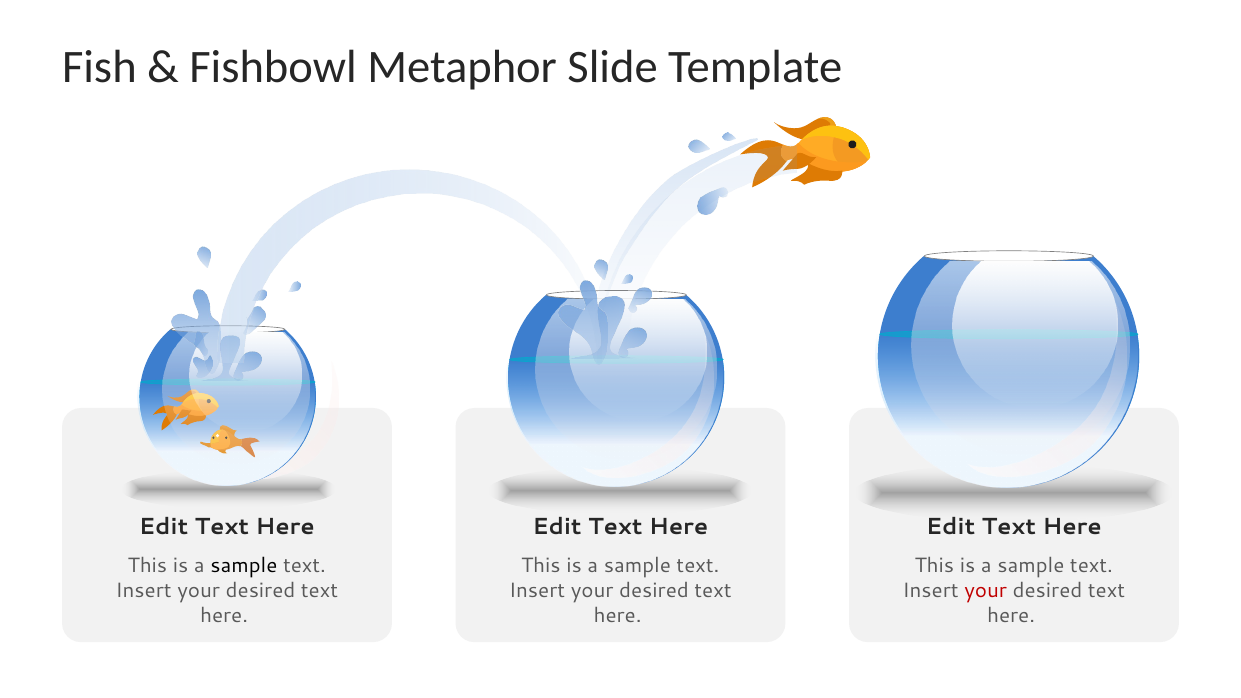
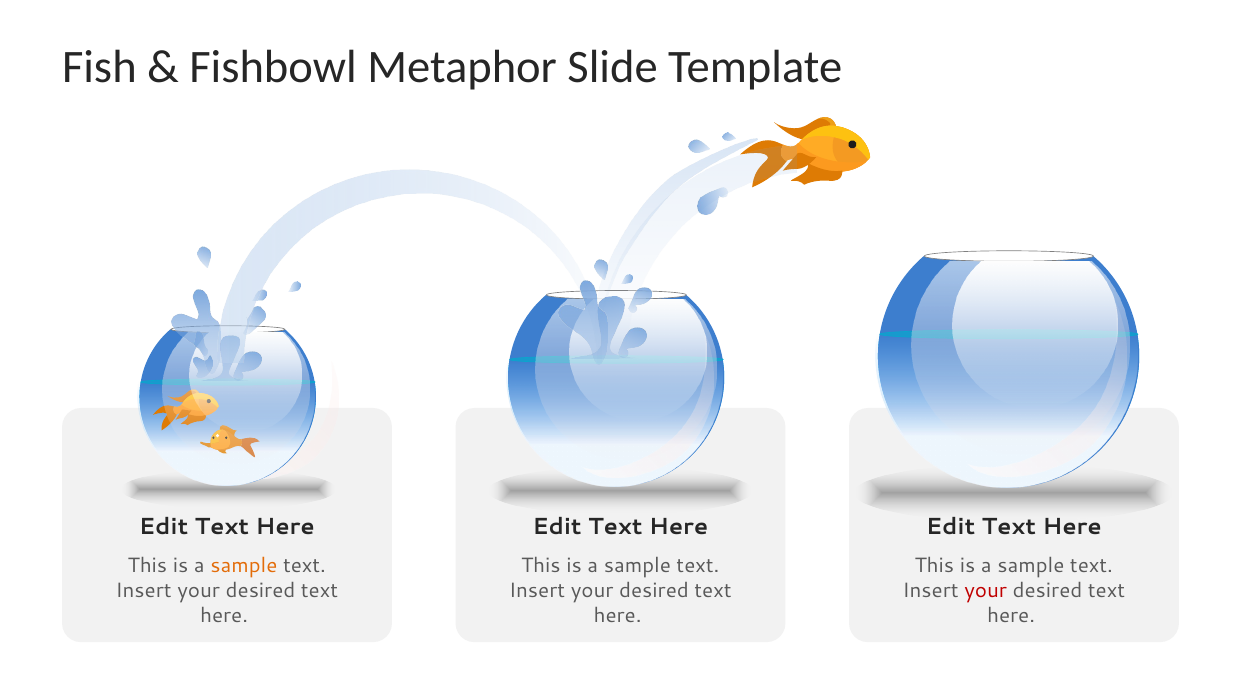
sample colour: black -> orange (244, 566)
